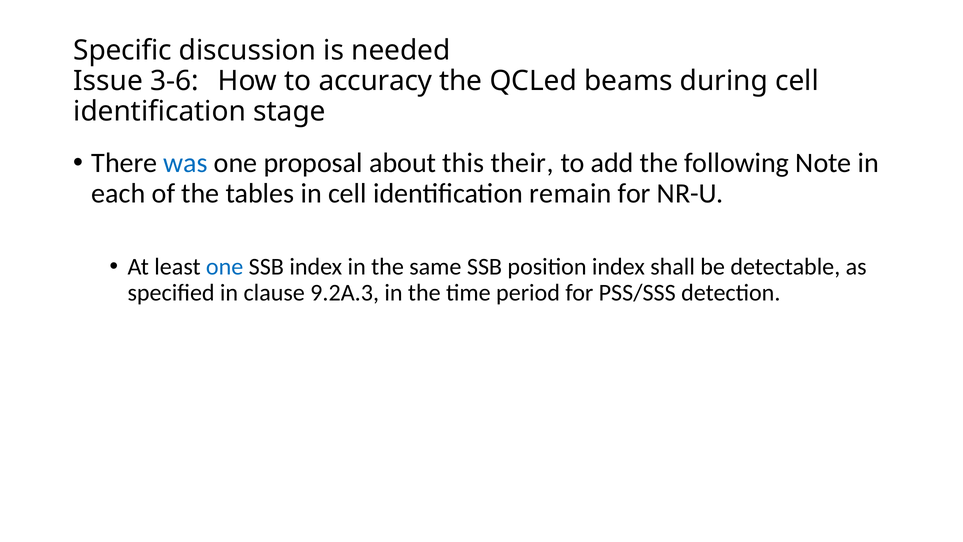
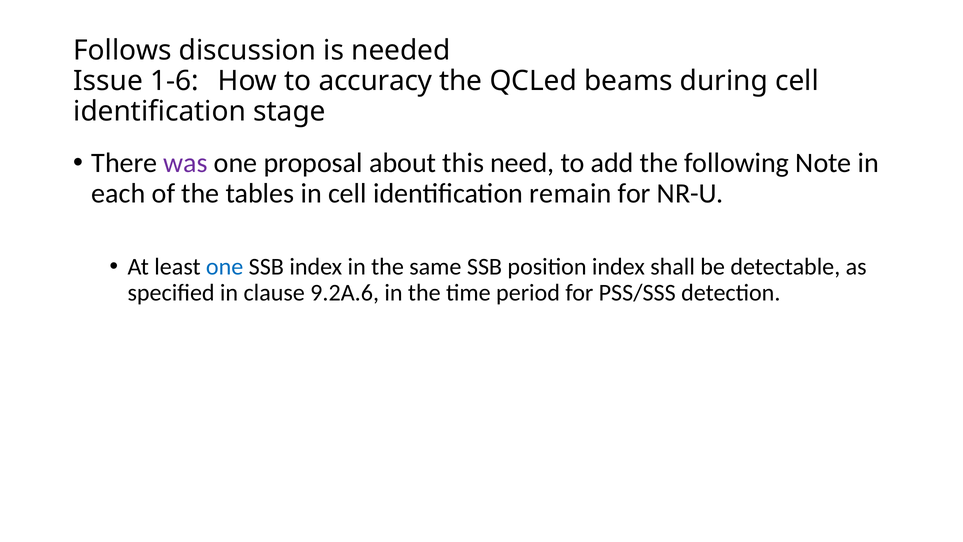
Specific: Specific -> Follows (123, 51)
3-6: 3-6 -> 1-6 (174, 81)
was colour: blue -> purple (186, 163)
their: their -> need (522, 163)
9.2A.3: 9.2A.3 -> 9.2A.6 (345, 293)
